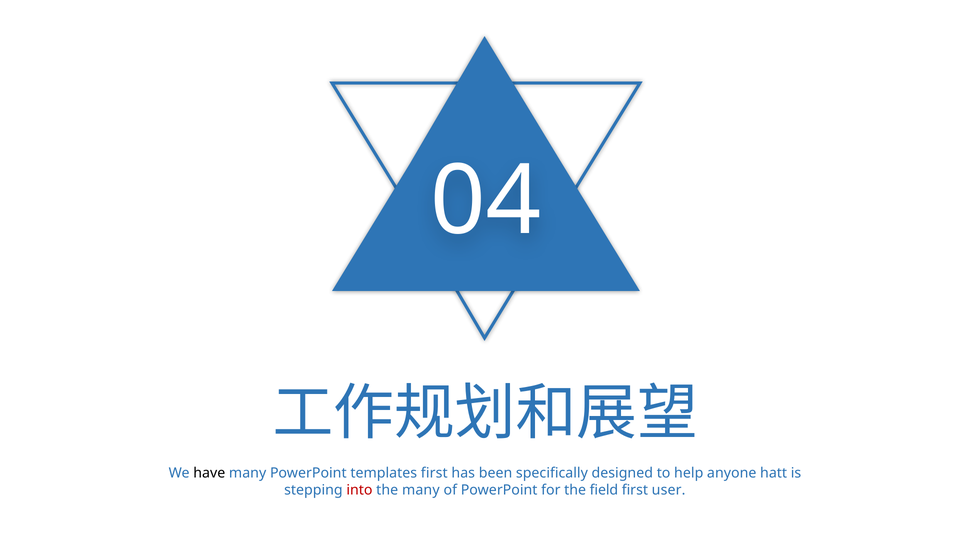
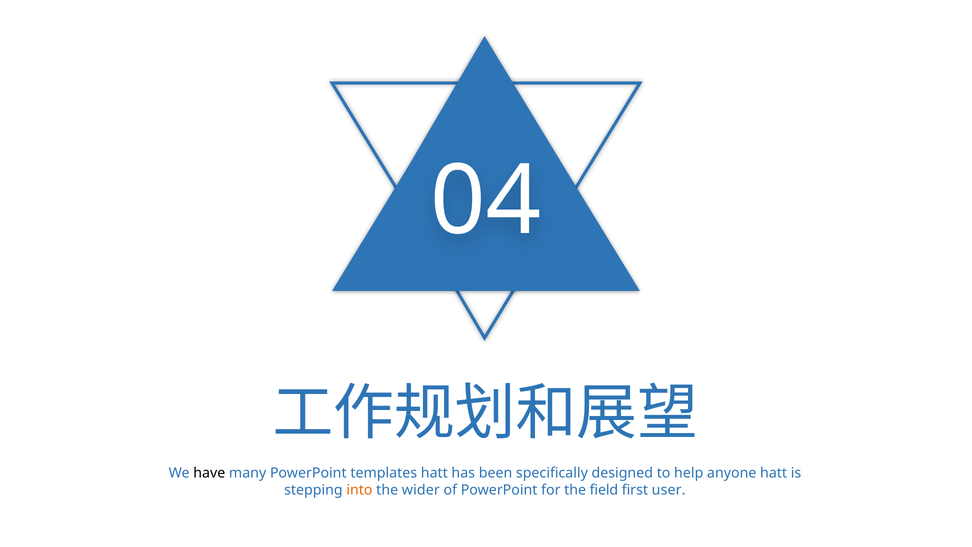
templates first: first -> hatt (434, 473)
into colour: red -> orange (360, 490)
the many: many -> wider (421, 490)
